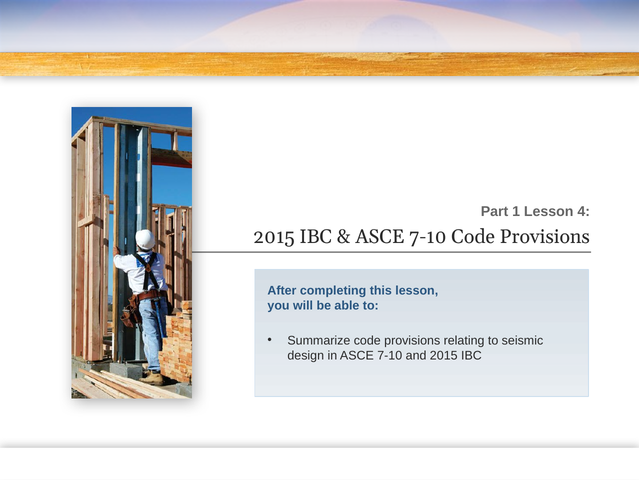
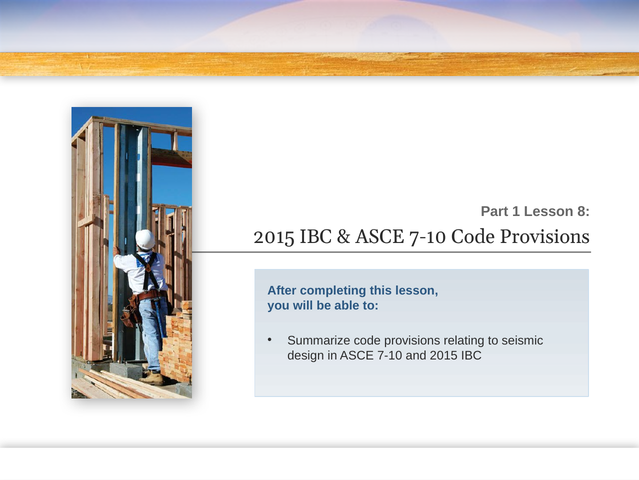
4: 4 -> 8 (584, 211)
